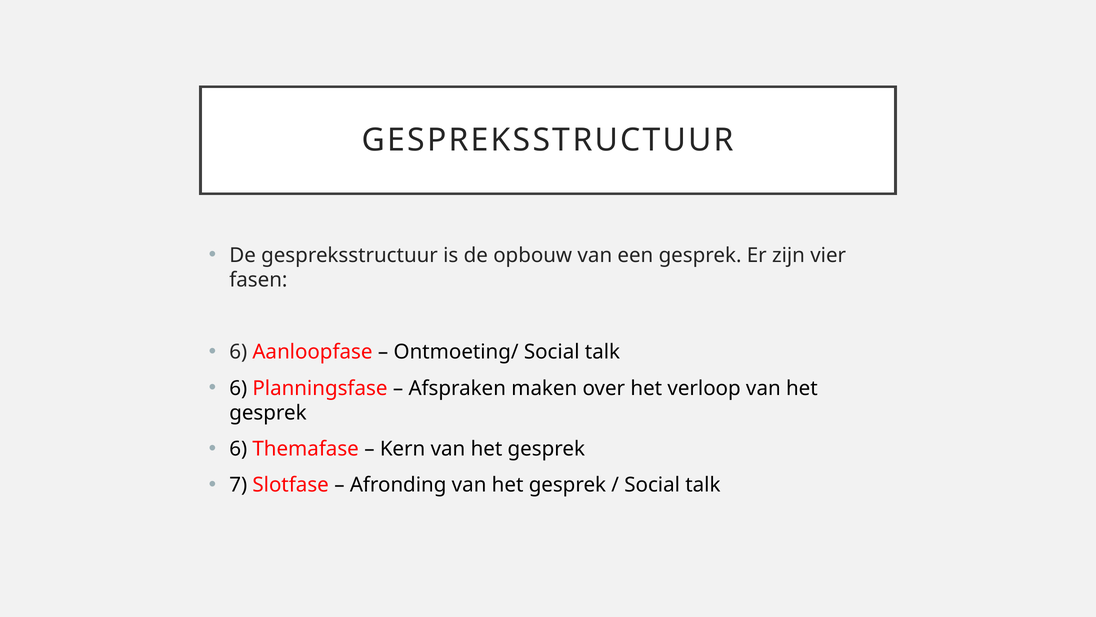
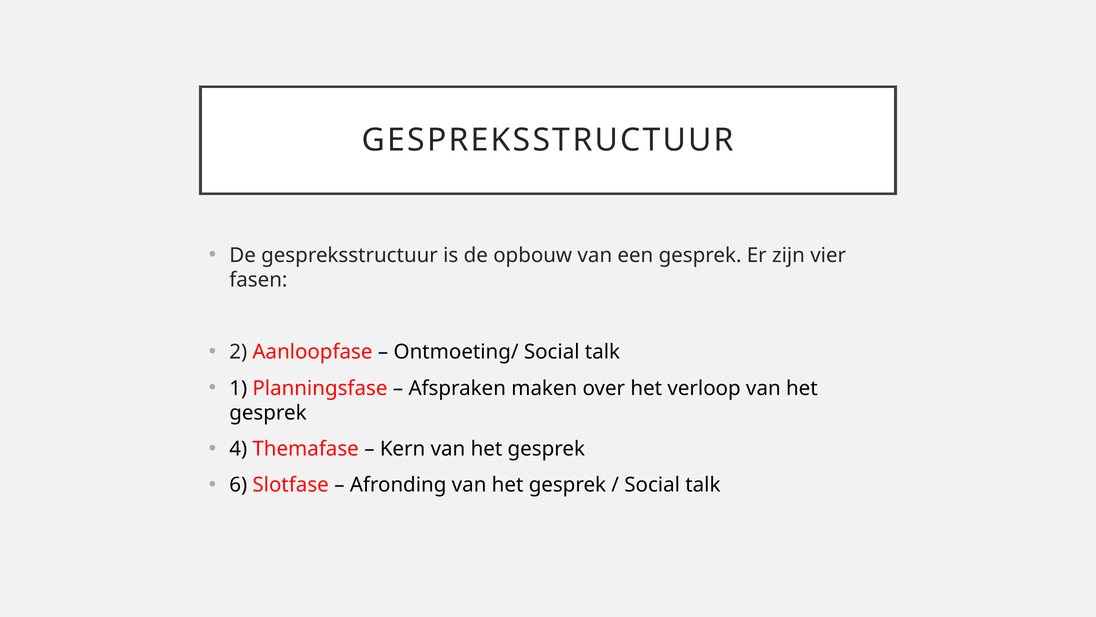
6: 6 -> 2 (238, 352)
6: 6 -> 1 (238, 388)
6: 6 -> 4 (238, 449)
7: 7 -> 6 (238, 485)
